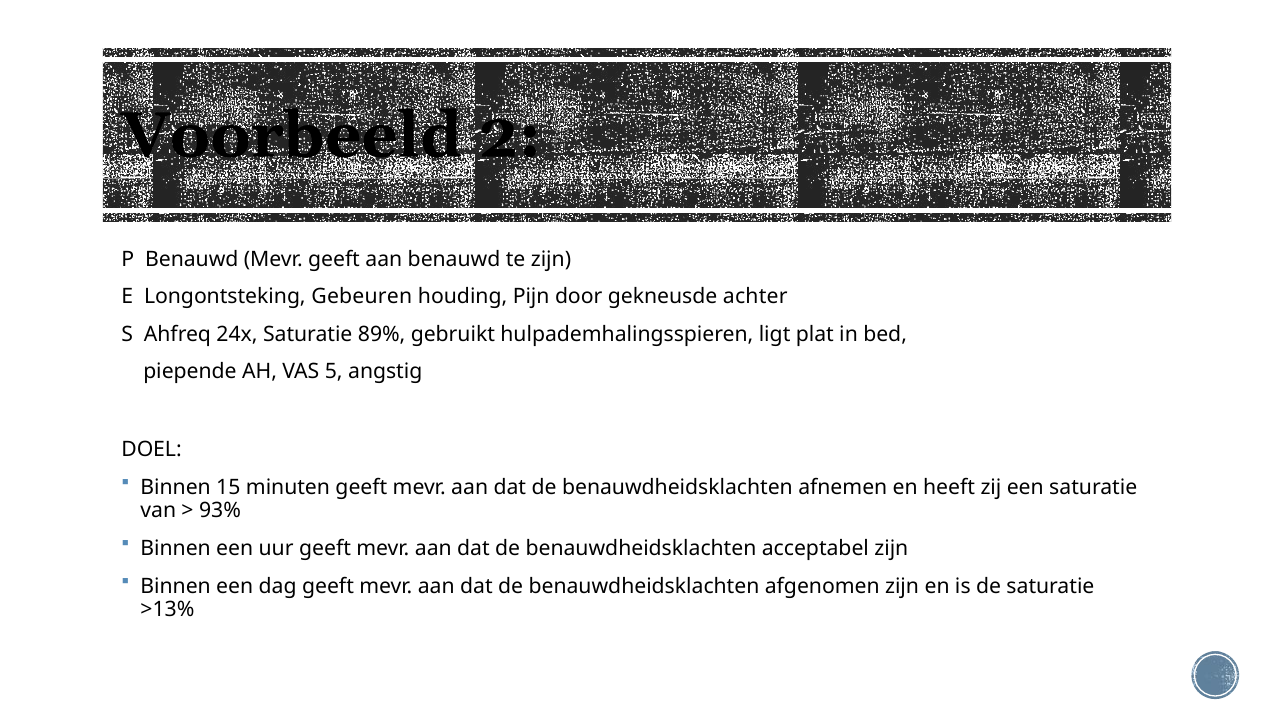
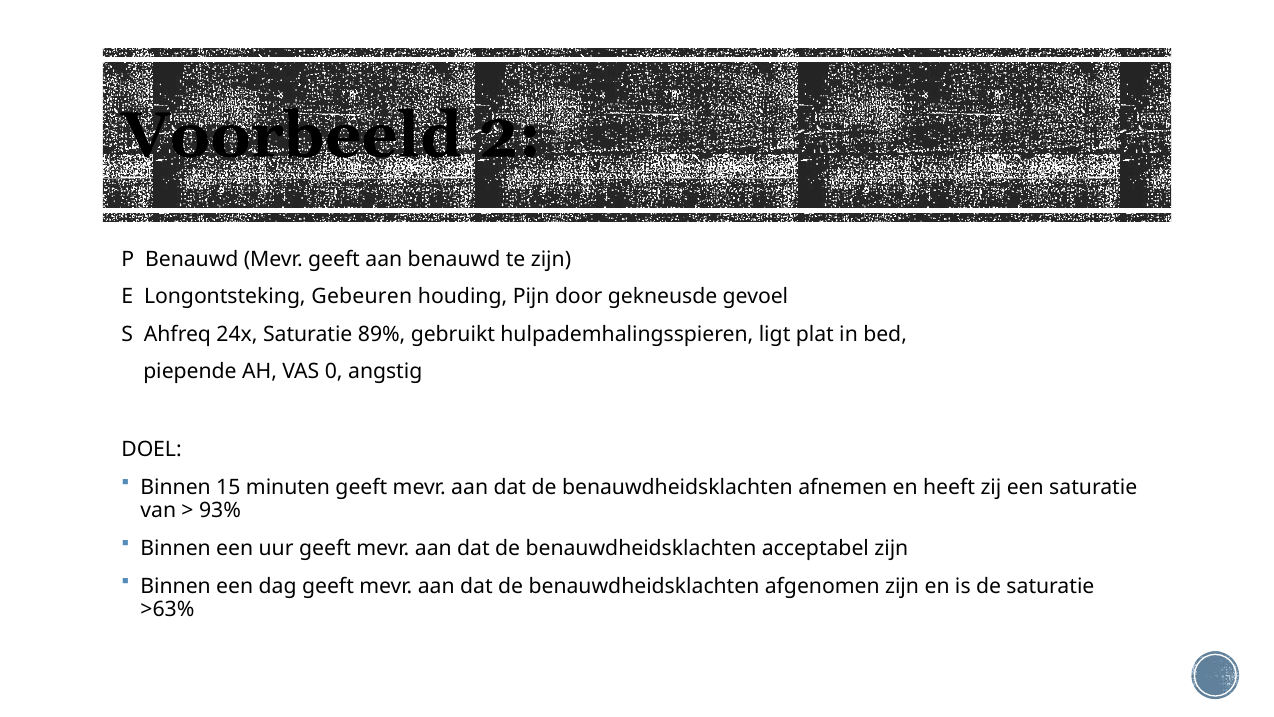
achter: achter -> gevoel (755, 297)
5: 5 -> 0 (334, 372)
>13%: >13% -> >63% (167, 609)
